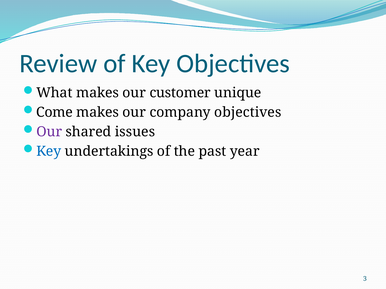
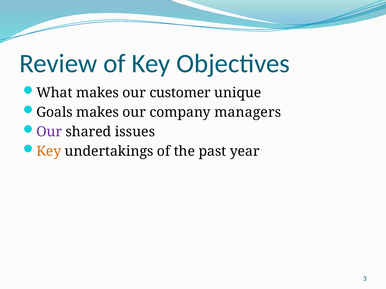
Come: Come -> Goals (54, 112)
company objectives: objectives -> managers (248, 112)
Key colour: blue -> orange (49, 151)
